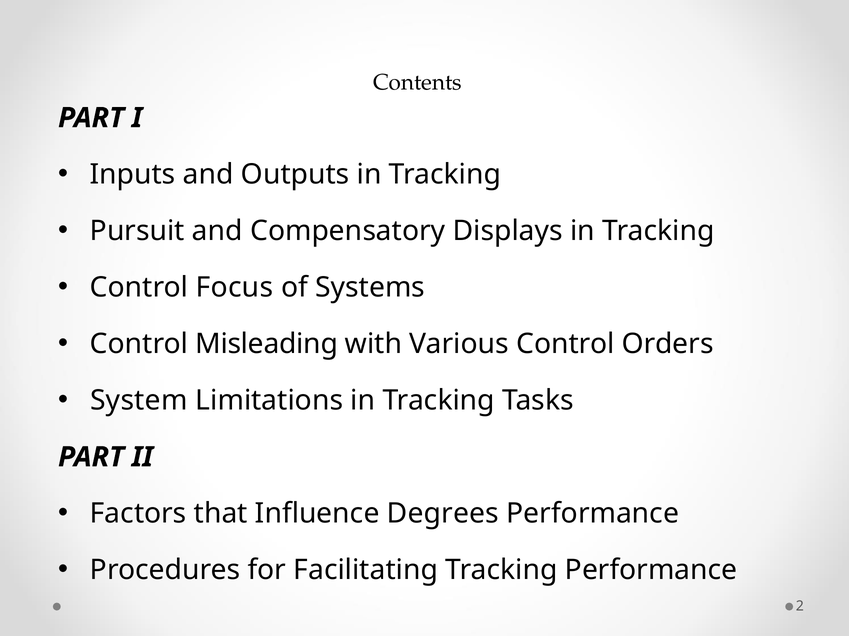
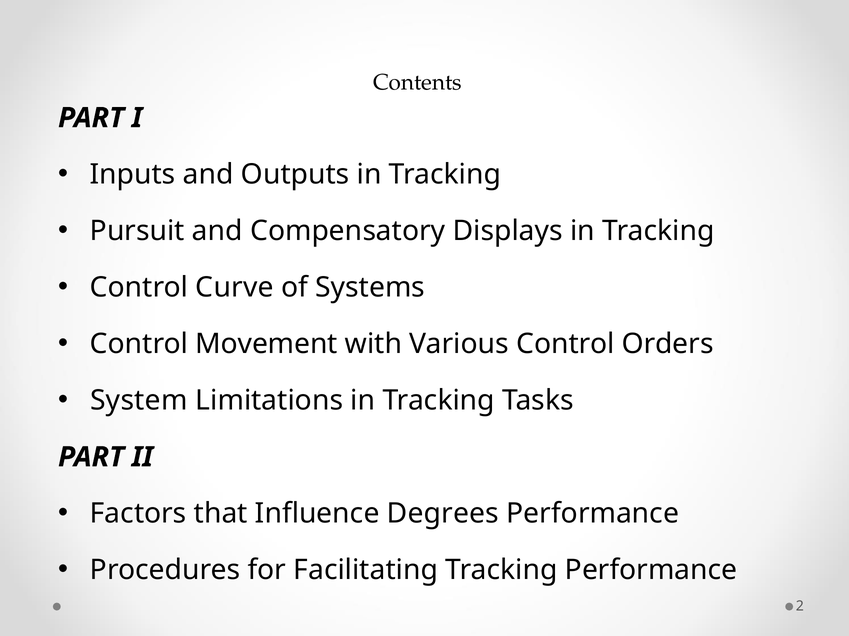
Focus: Focus -> Curve (235, 288)
Misleading: Misleading -> Movement (267, 344)
